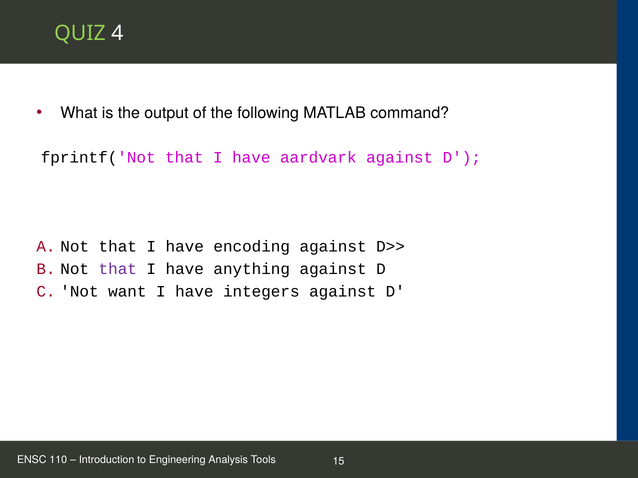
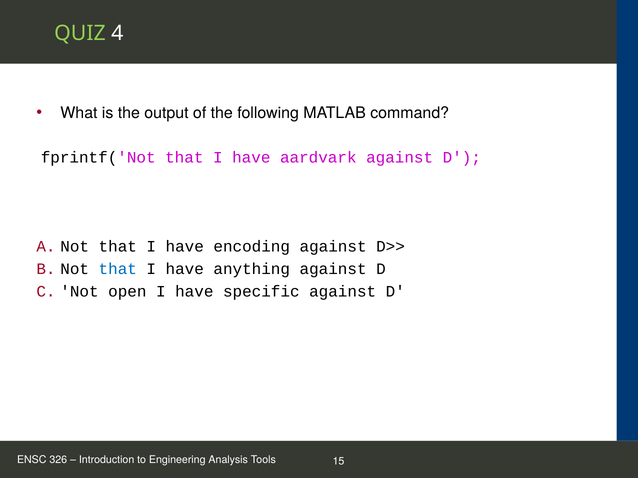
that colour: purple -> blue (118, 269)
want: want -> open (127, 292)
integers: integers -> specific (261, 292)
110: 110 -> 326 (58, 460)
